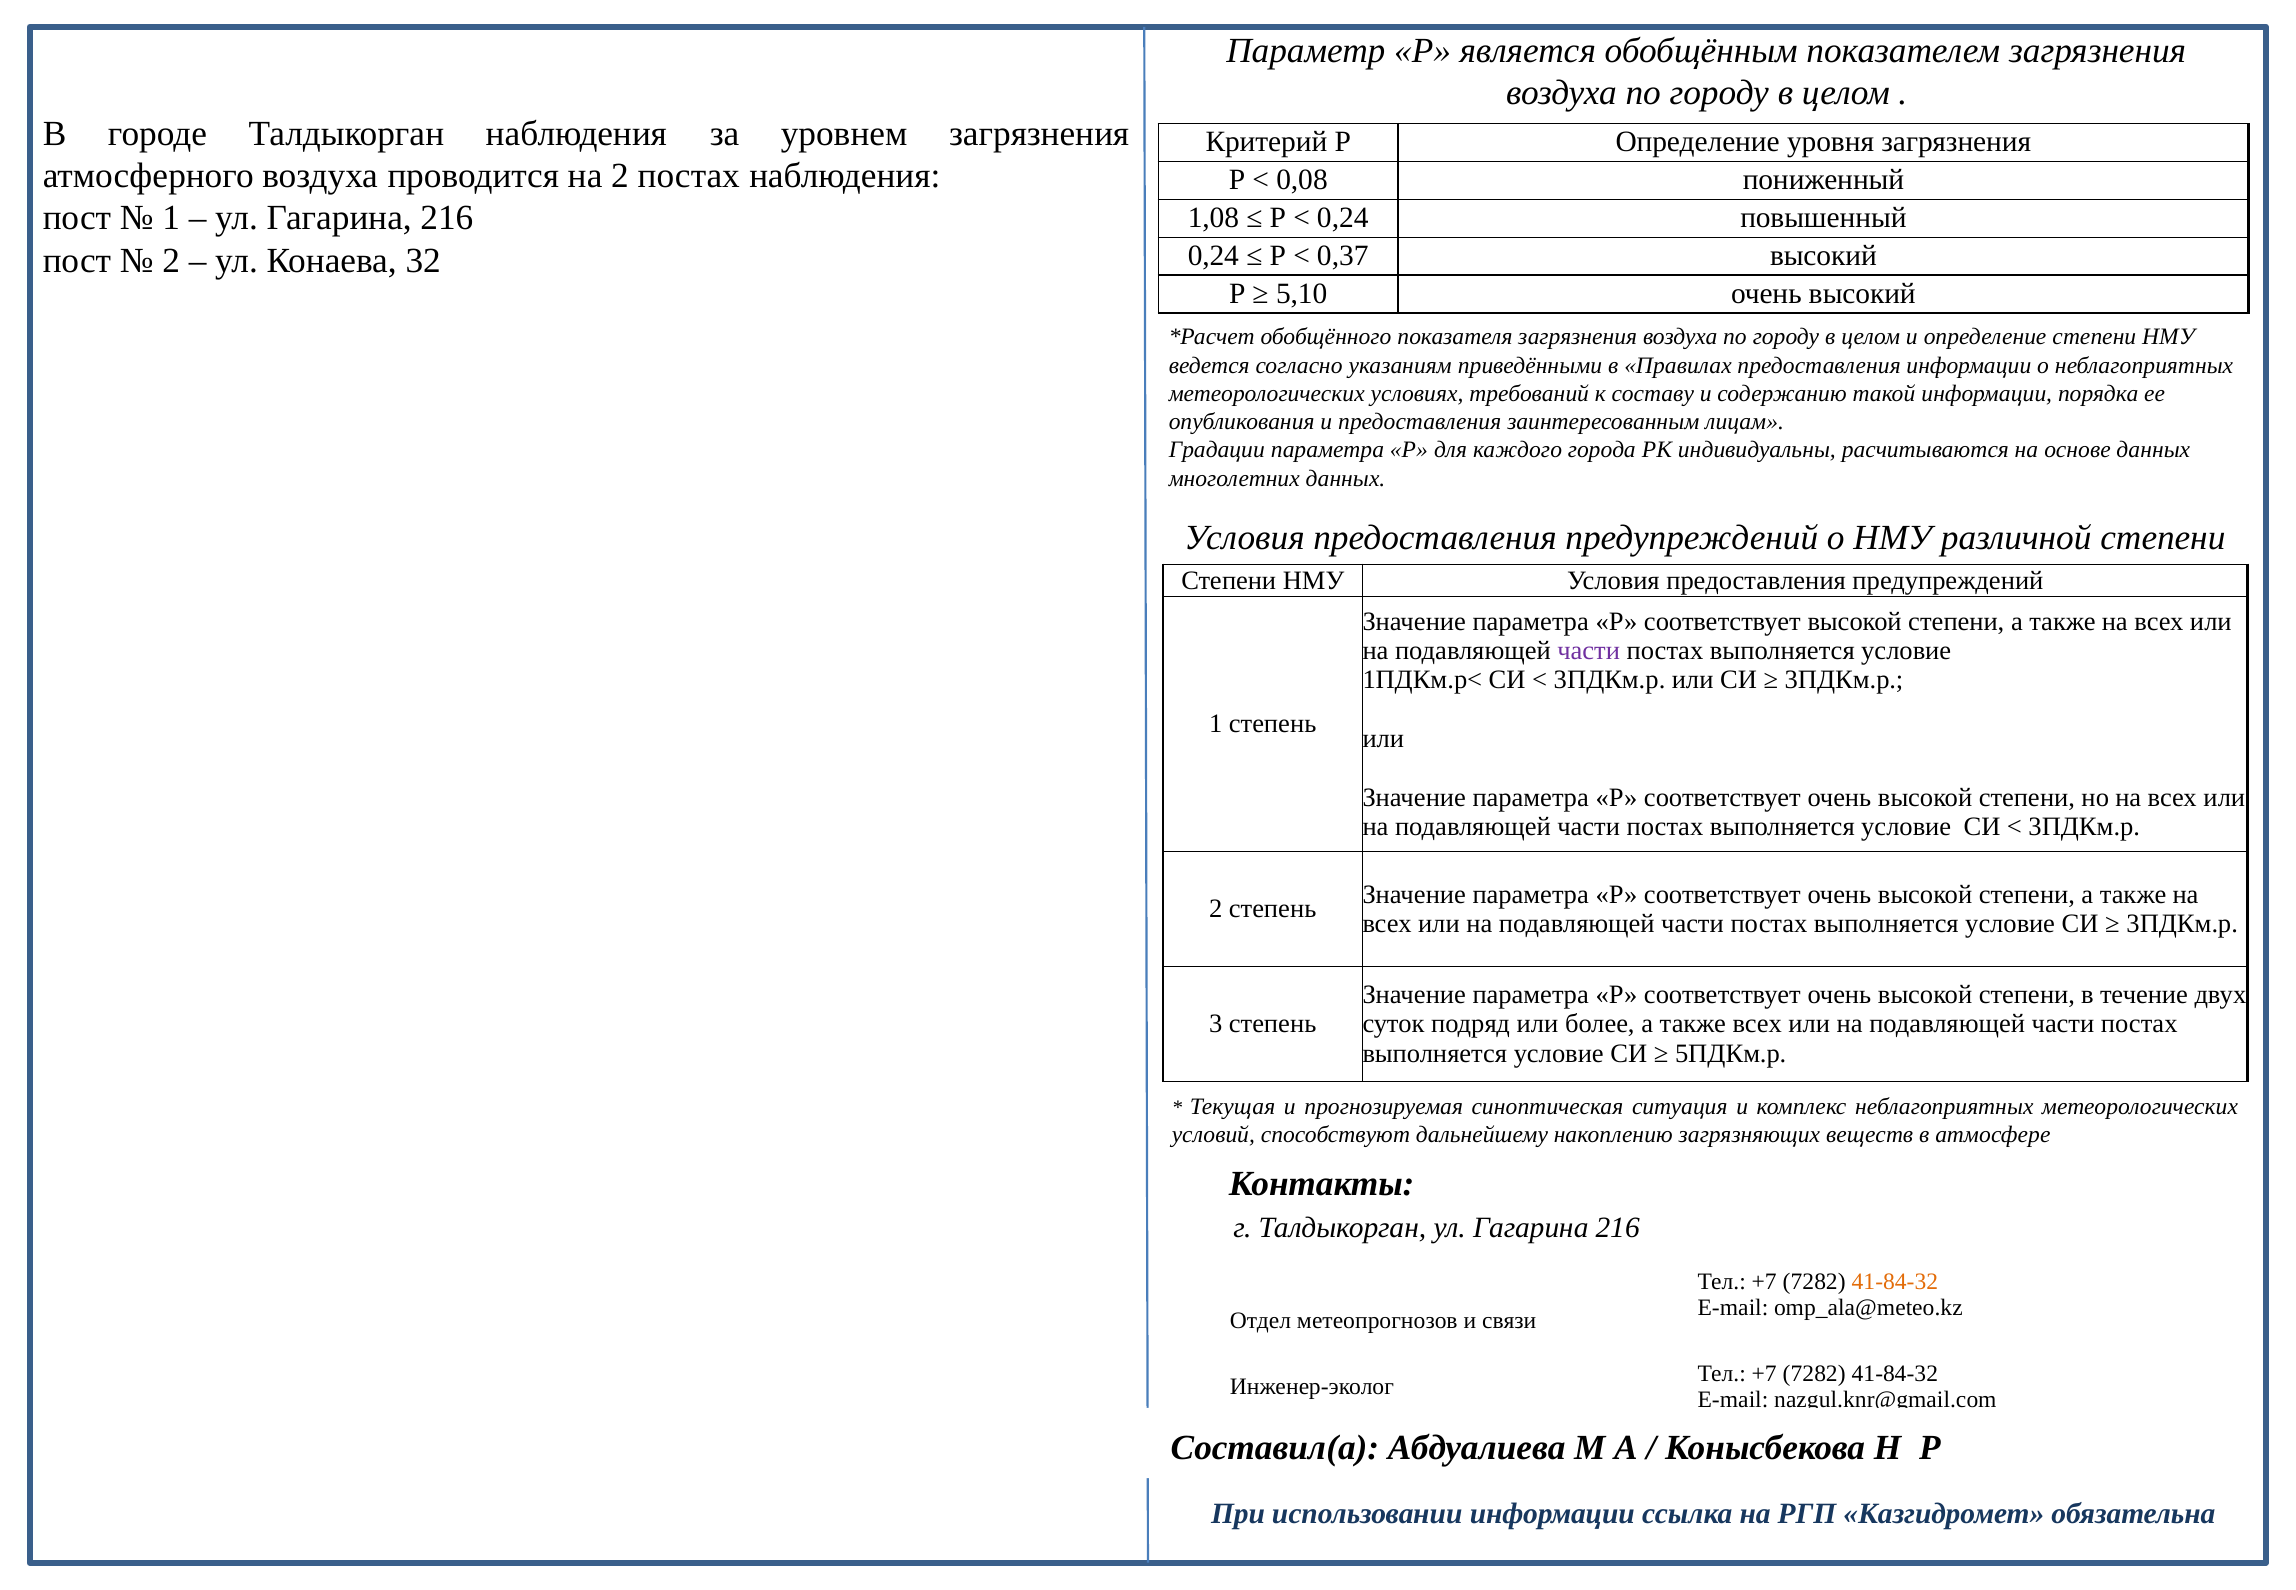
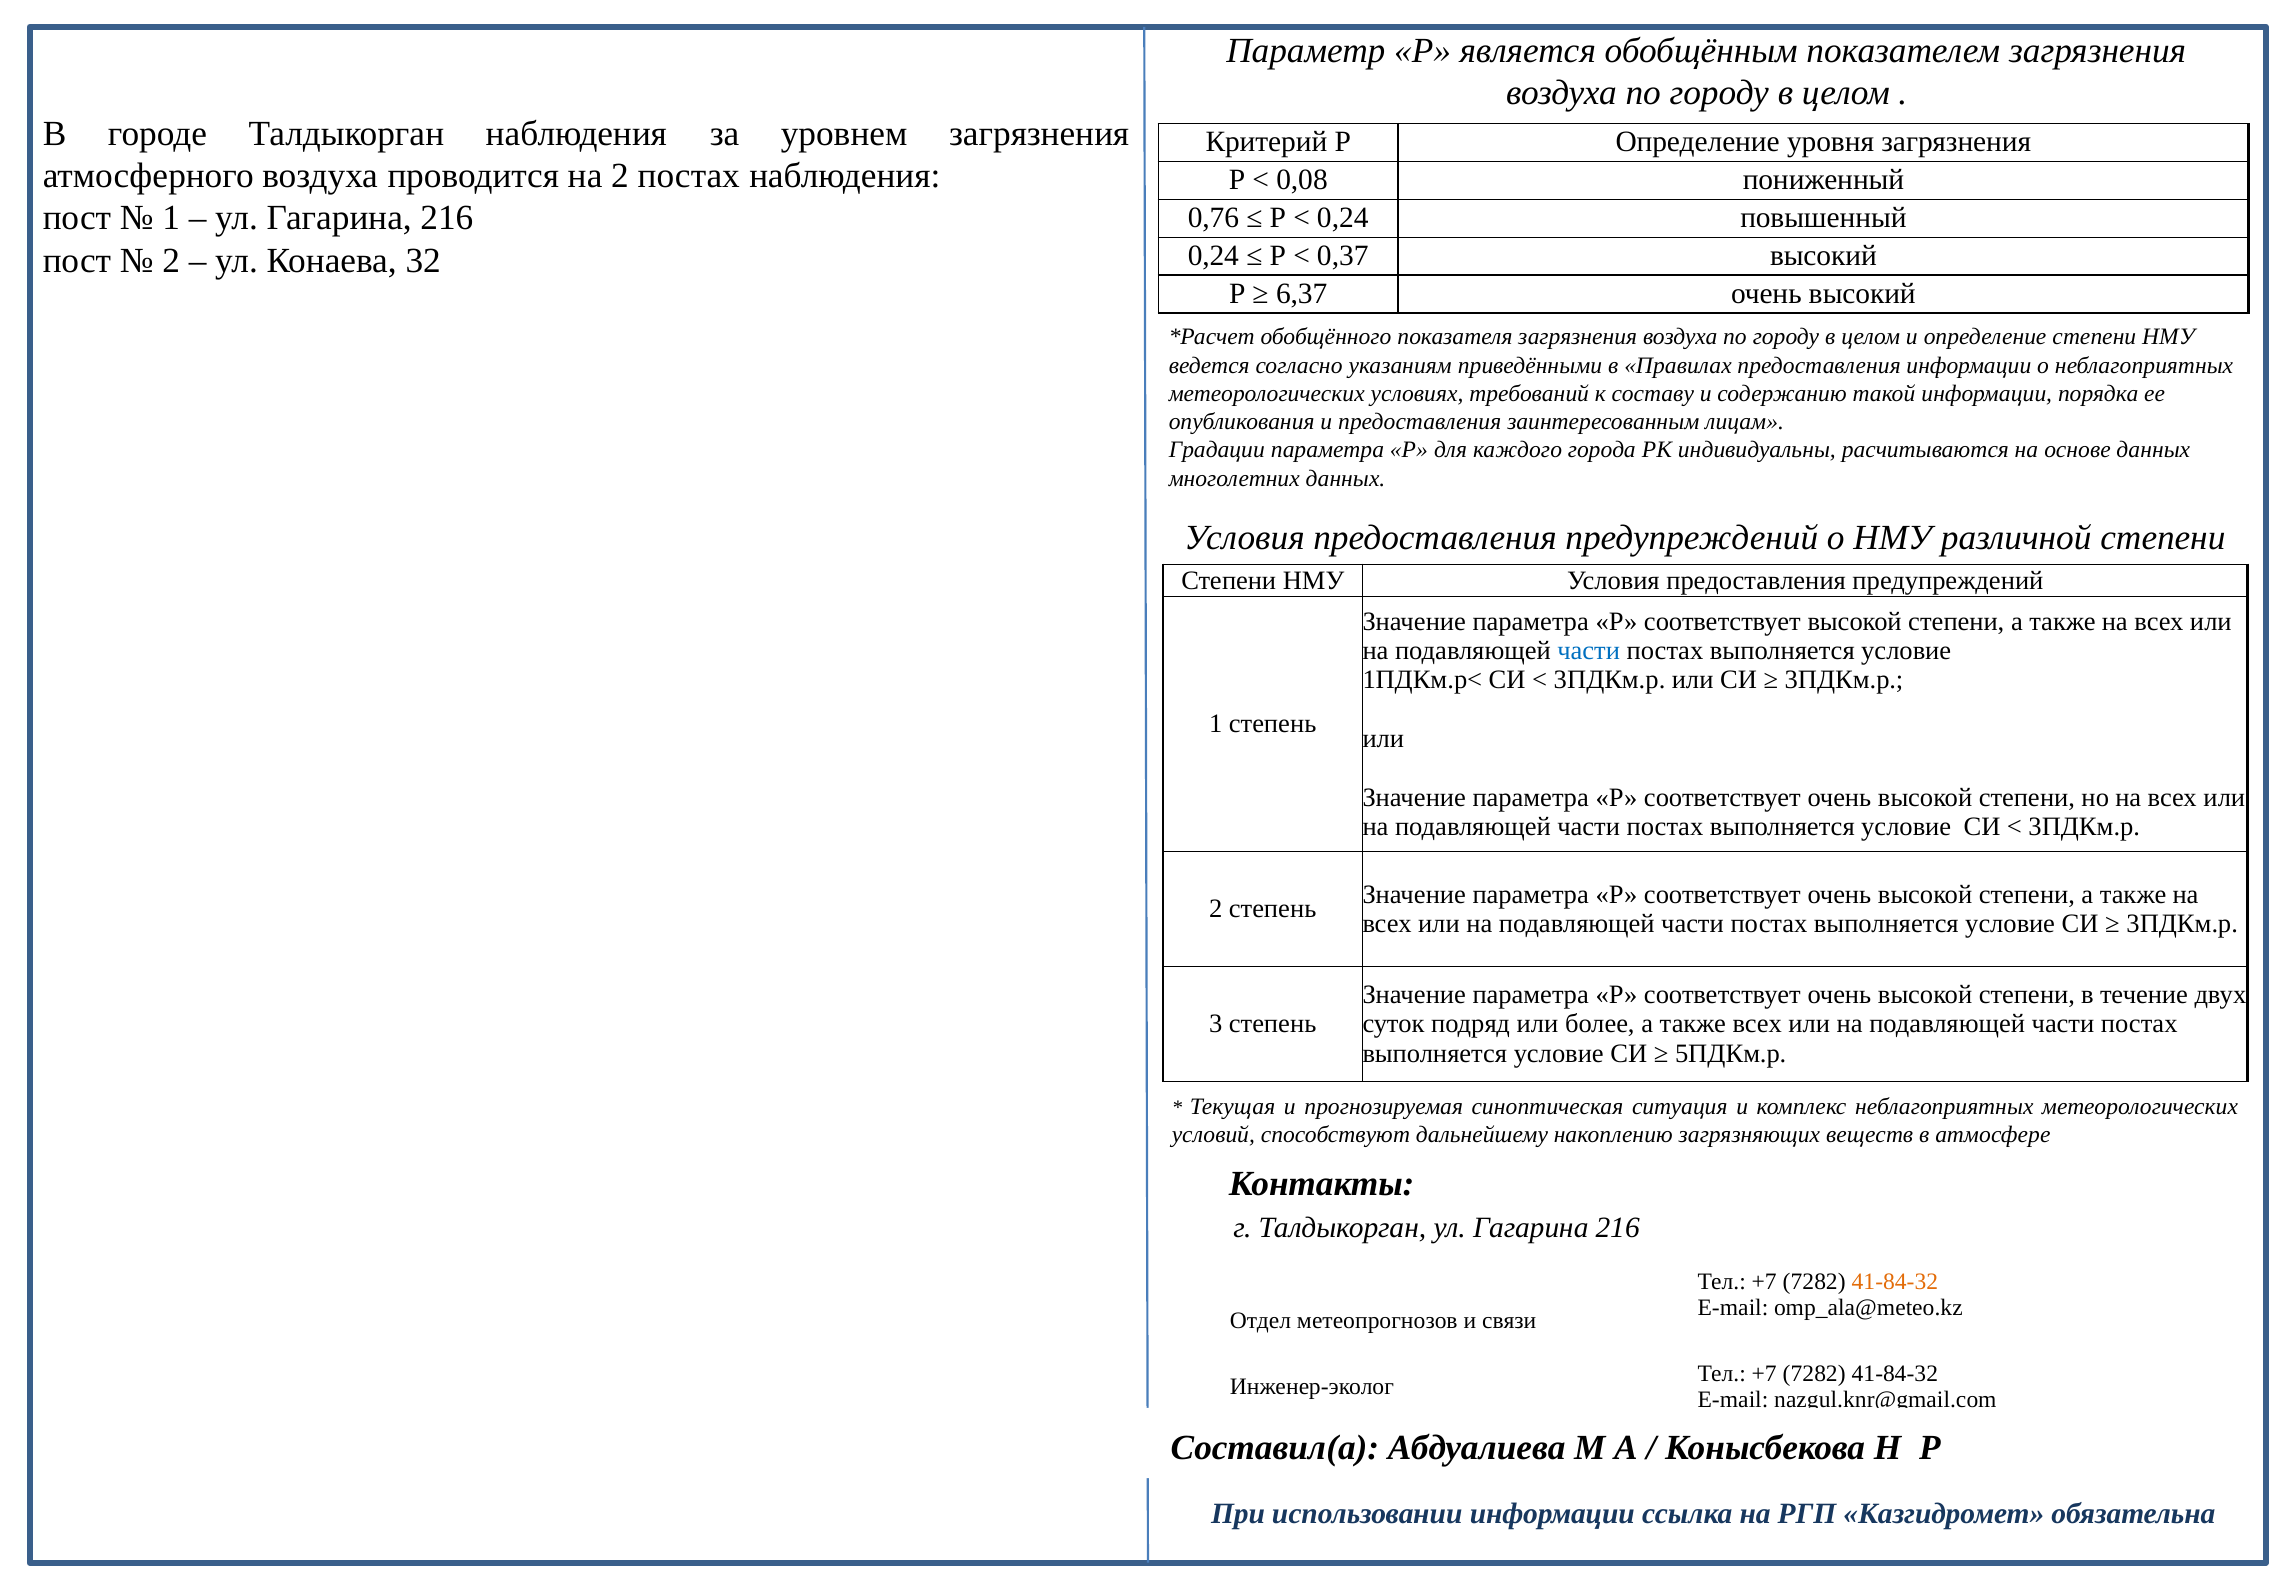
1,08: 1,08 -> 0,76 (1213, 218)
5,10: 5,10 -> 6,37 (1302, 294)
части colour: purple -> blue (1589, 650)
